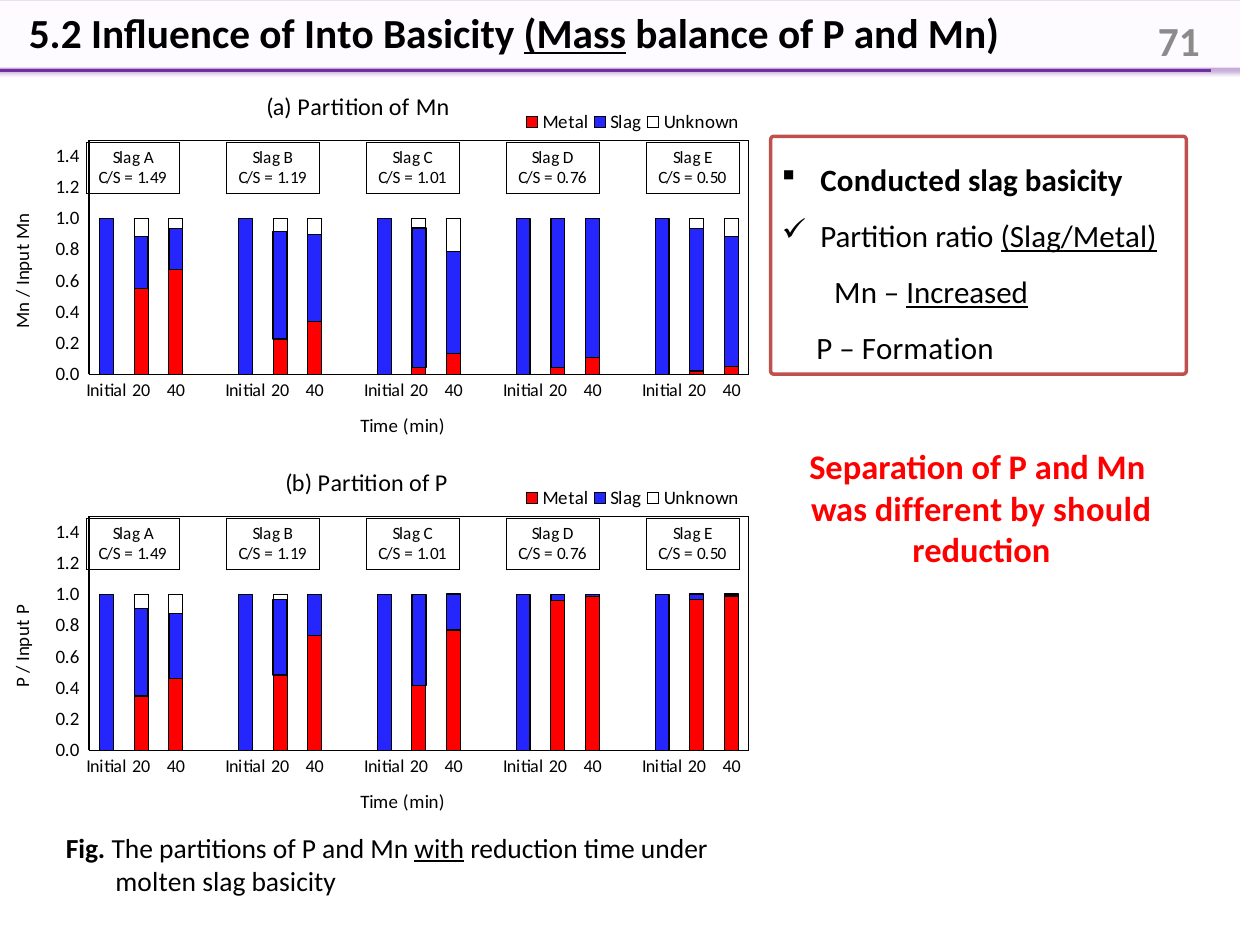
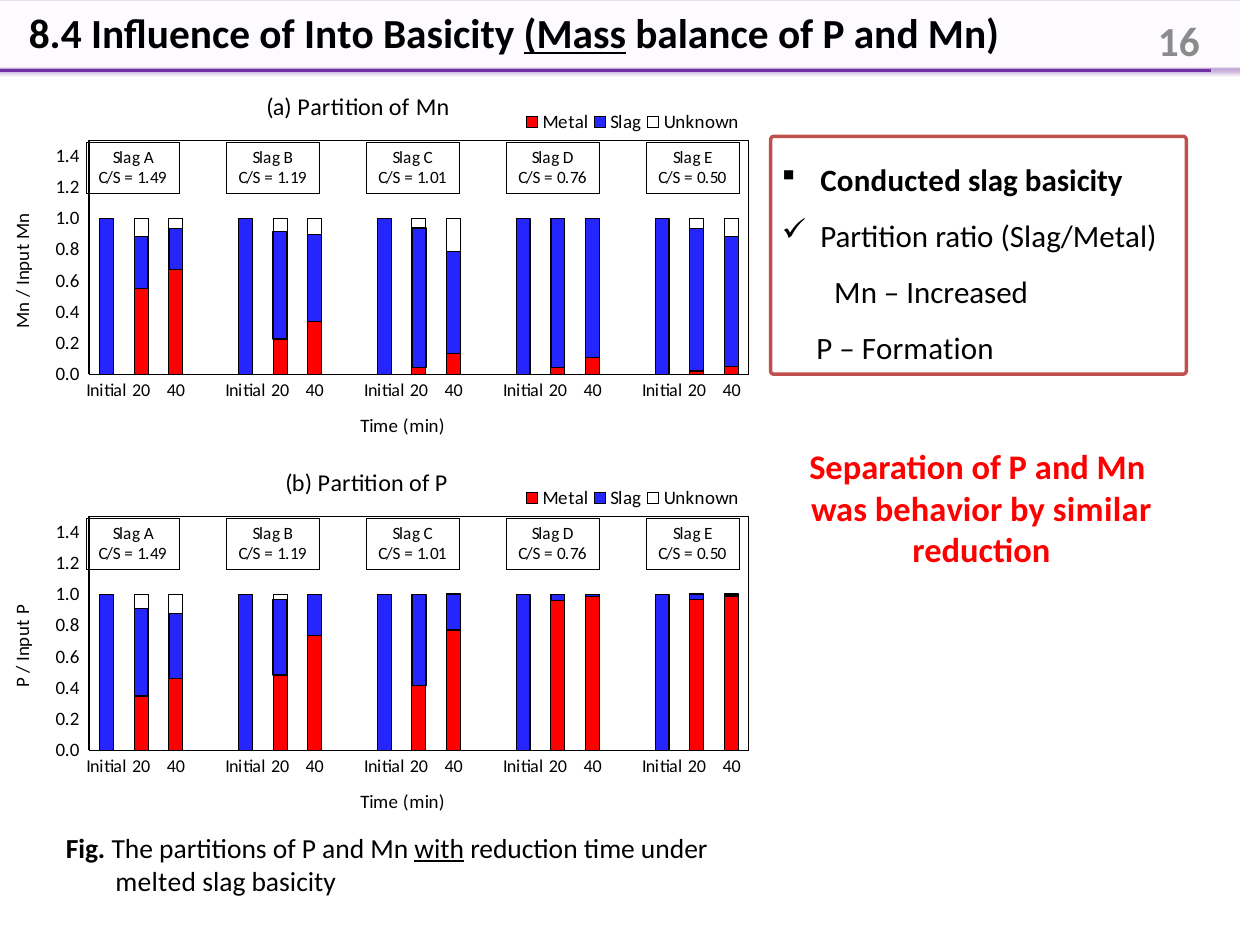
5.2: 5.2 -> 8.4 (55, 35)
71: 71 -> 16 (1179, 43)
Slag/Metal underline: present -> none (1079, 238)
Increased underline: present -> none (967, 293)
different: different -> behavior (939, 510)
should: should -> similar (1102, 510)
molten: molten -> melted (156, 882)
